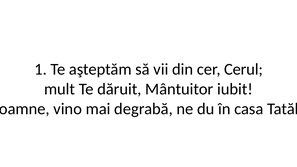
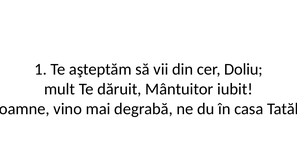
Cerul: Cerul -> Doliu (243, 69)
